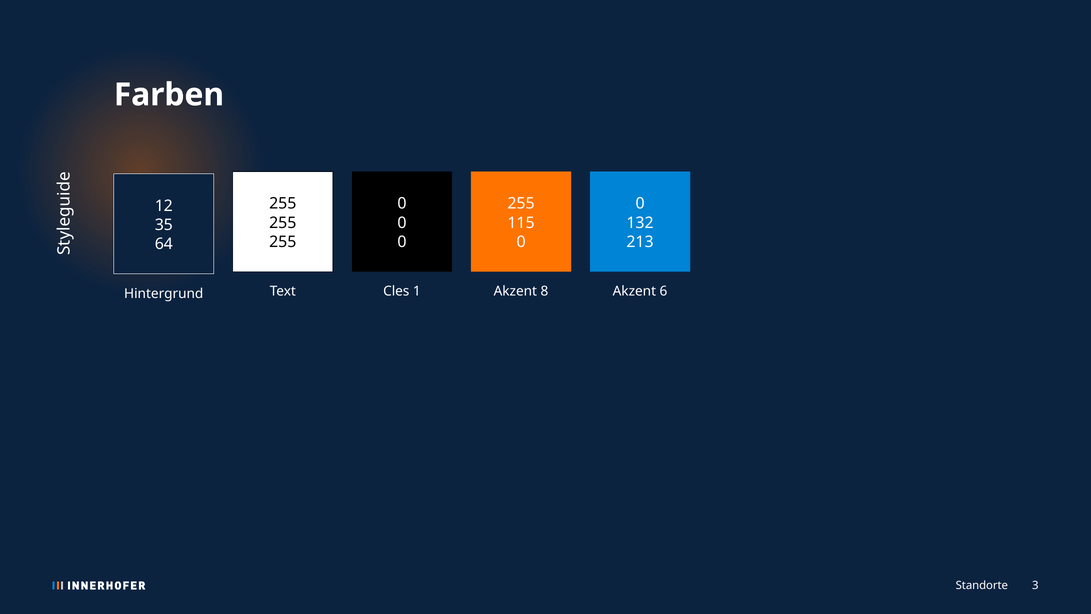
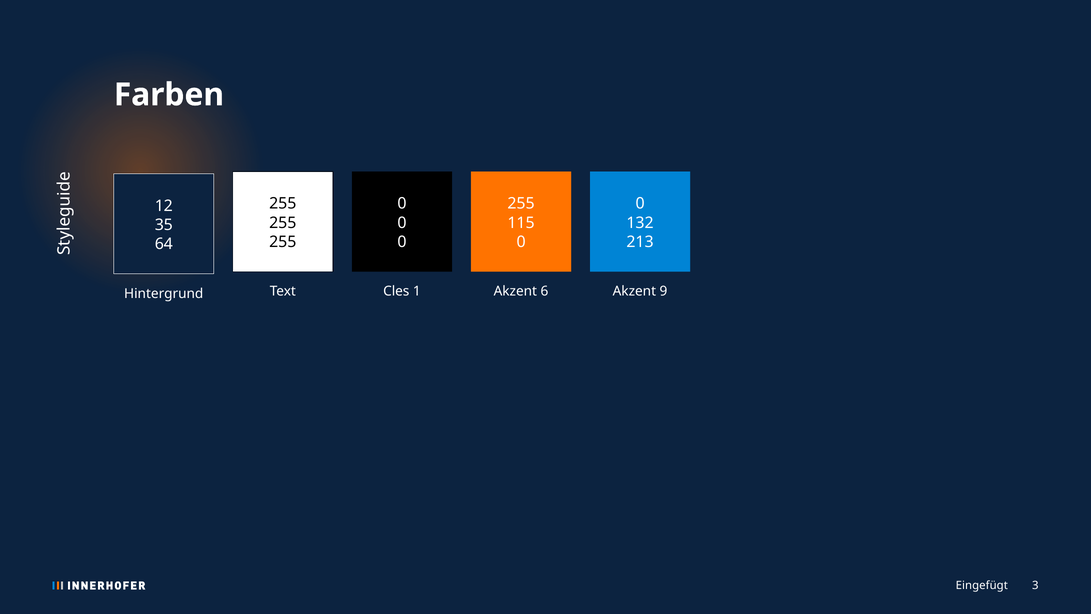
8: 8 -> 6 (544, 291)
6: 6 -> 9 (663, 291)
Standorte: Standorte -> Eingefügt (982, 585)
